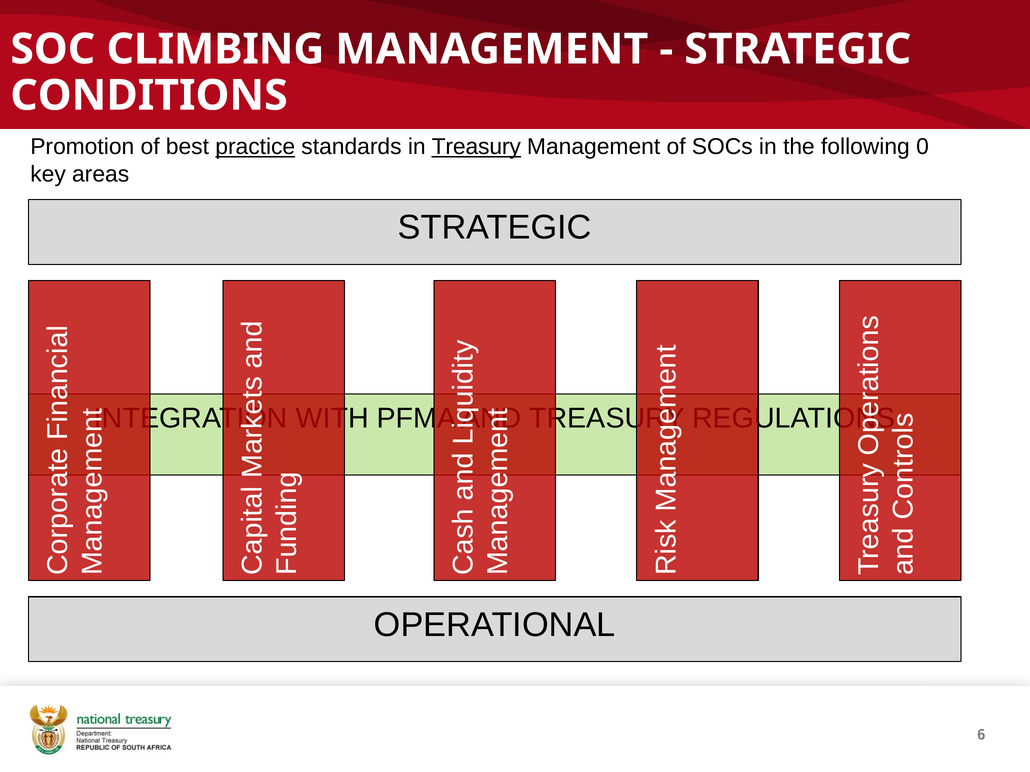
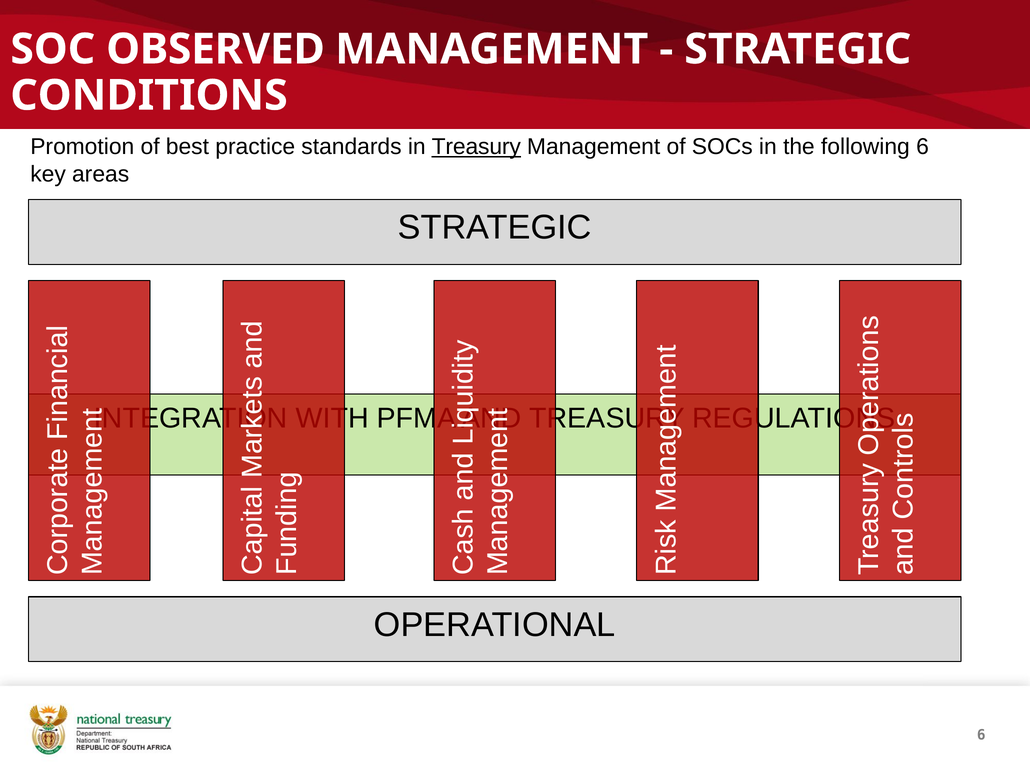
CLIMBING: CLIMBING -> OBSERVED (216, 49)
practice underline: present -> none (255, 147)
following 0: 0 -> 6 (922, 147)
